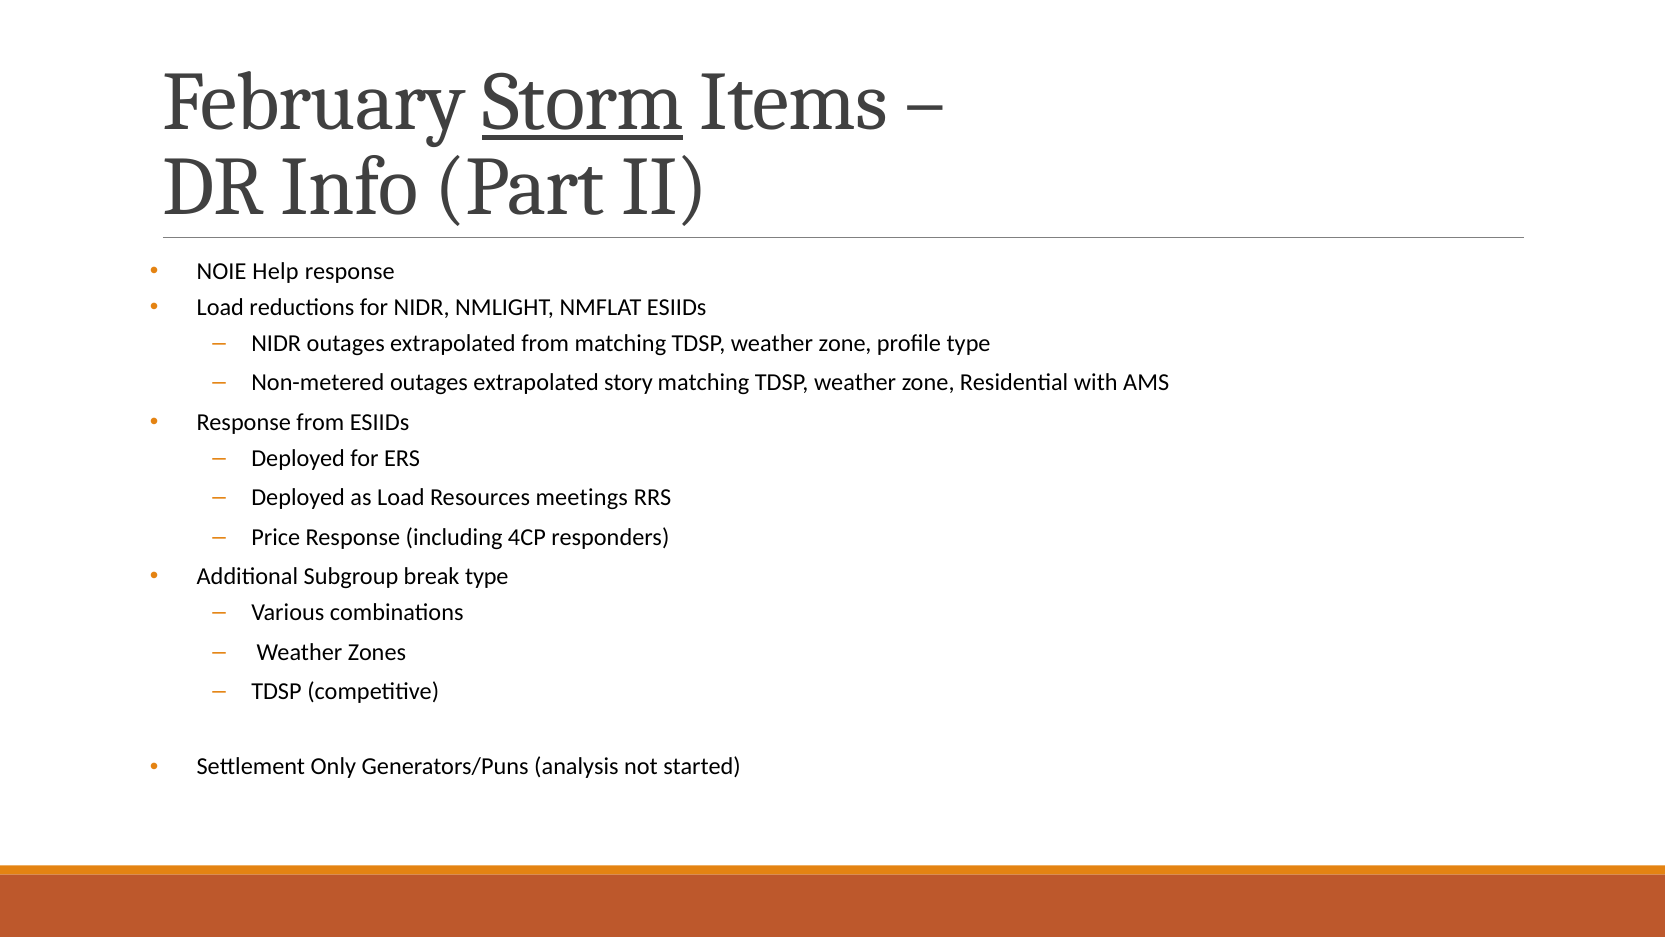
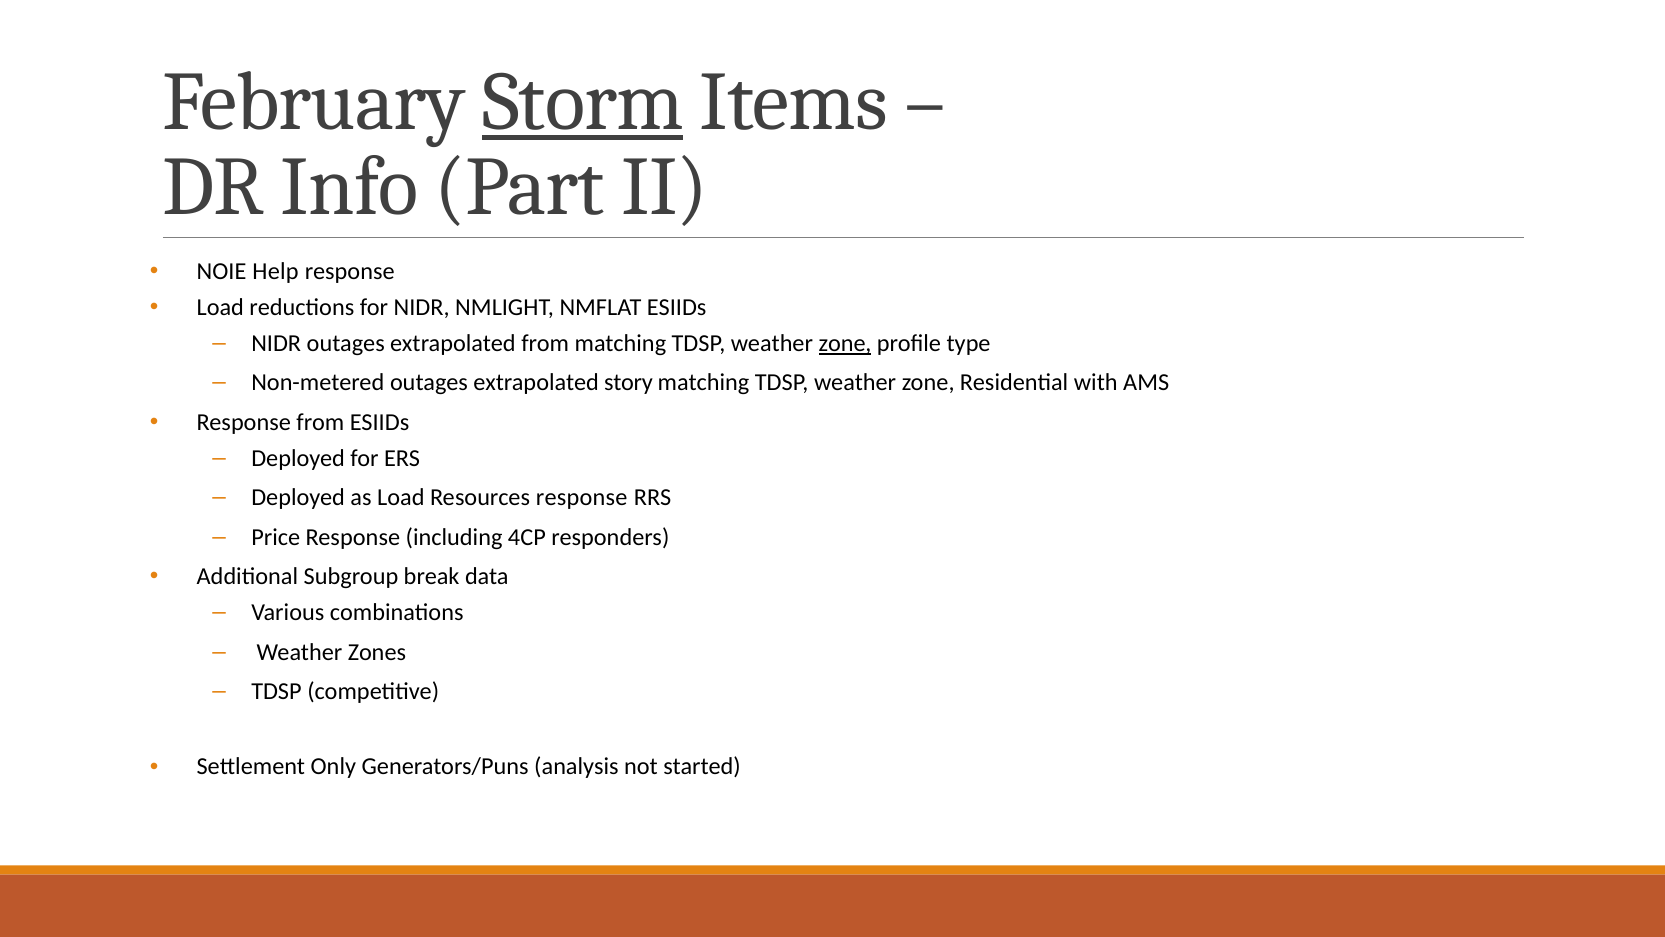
zone underline: none -> present (845, 343)
Resources meetings: meetings -> response (582, 498)
break type: type -> data (487, 576)
